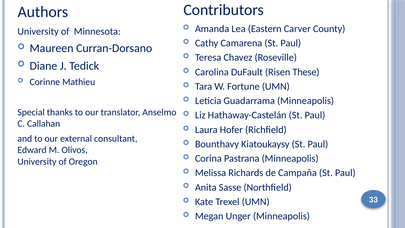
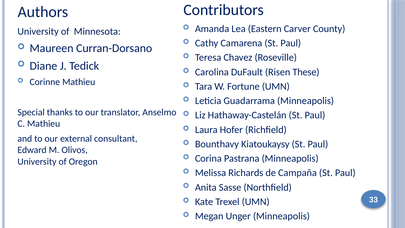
C Callahan: Callahan -> Mathieu (44, 124)
